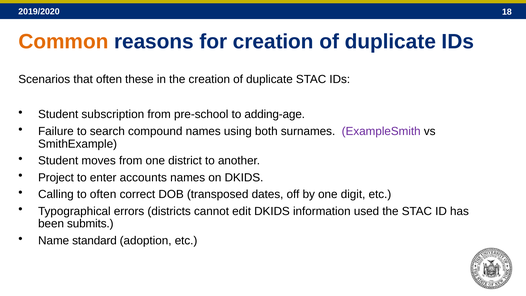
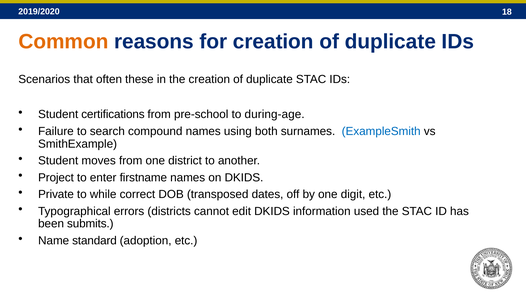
subscription: subscription -> certifications (113, 114)
adding-age: adding-age -> during-age (275, 114)
ExampleSmith colour: purple -> blue (381, 131)
accounts: accounts -> firstname (143, 177)
Calling: Calling -> Private (56, 194)
to often: often -> while (103, 194)
